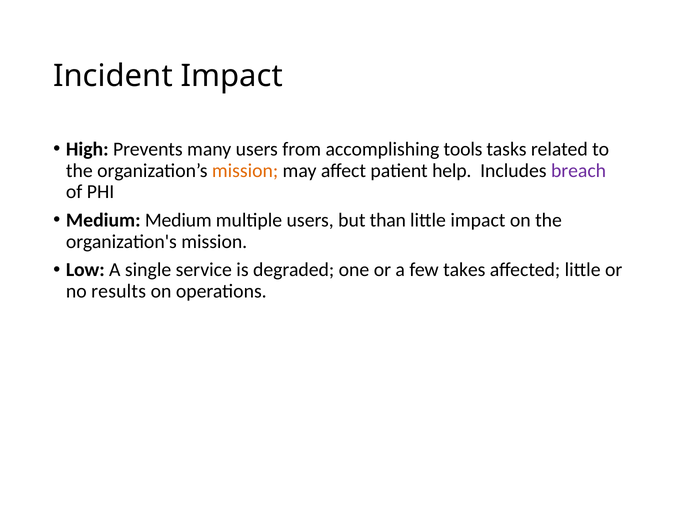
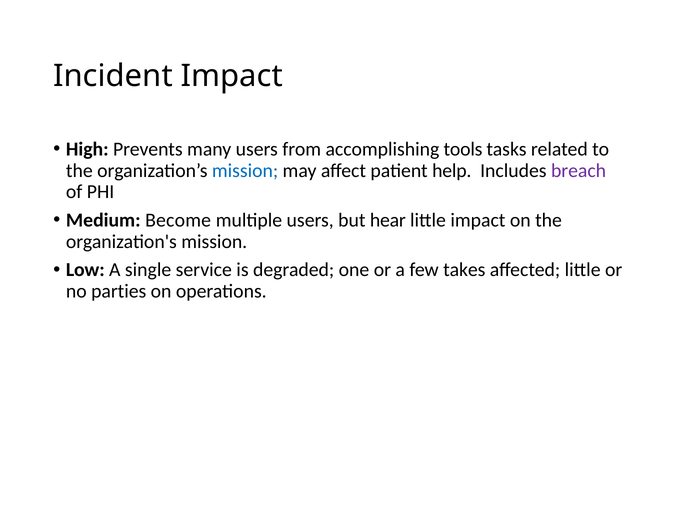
mission colour: orange -> blue (245, 170)
Medium Medium: Medium -> Become (178, 220)
than: than -> hear (388, 220)
results: results -> parties (119, 291)
